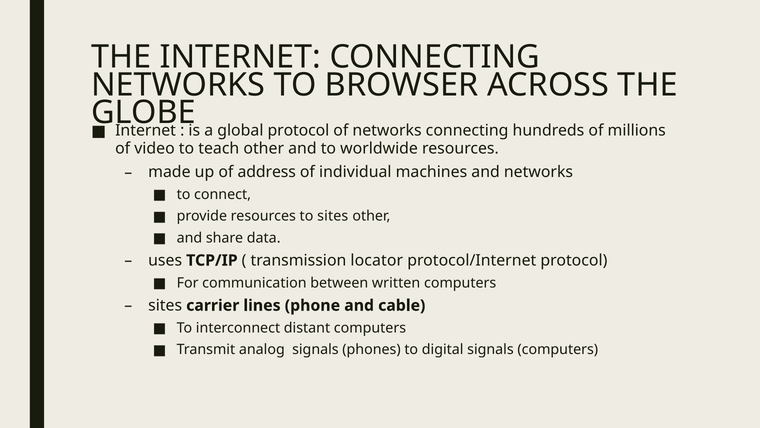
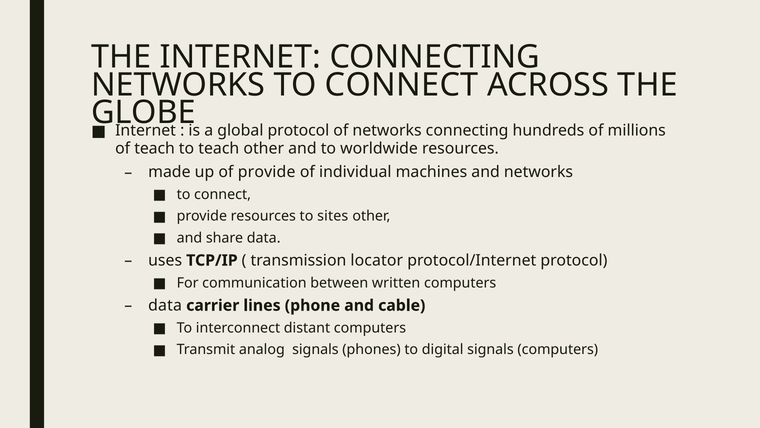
NETWORKS TO BROWSER: BROWSER -> CONNECT (402, 85)
of video: video -> teach (155, 148)
of address: address -> provide (267, 172)
sites: sites -> data (165, 305)
